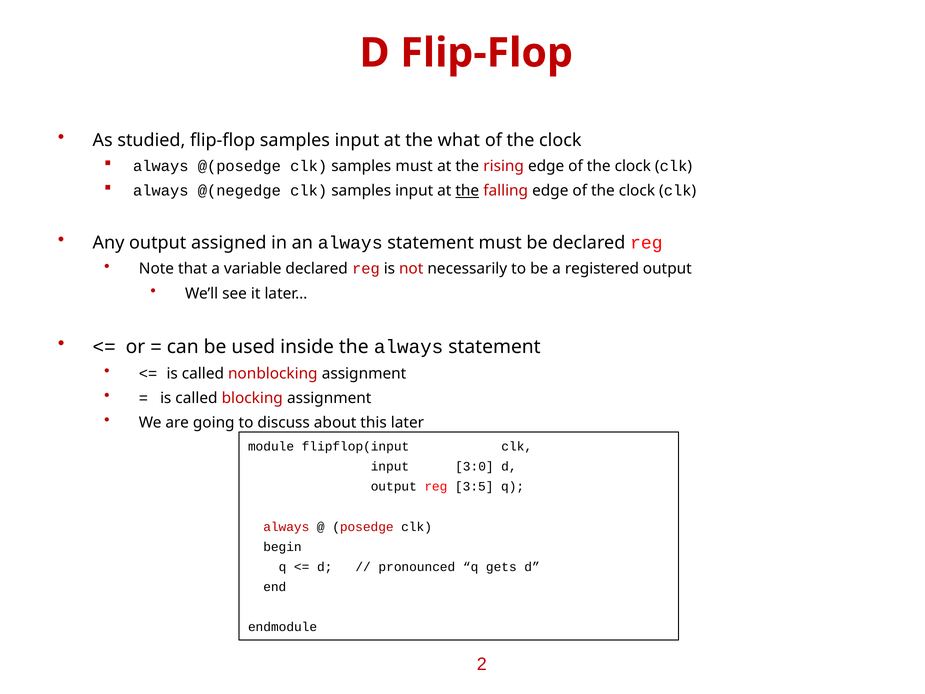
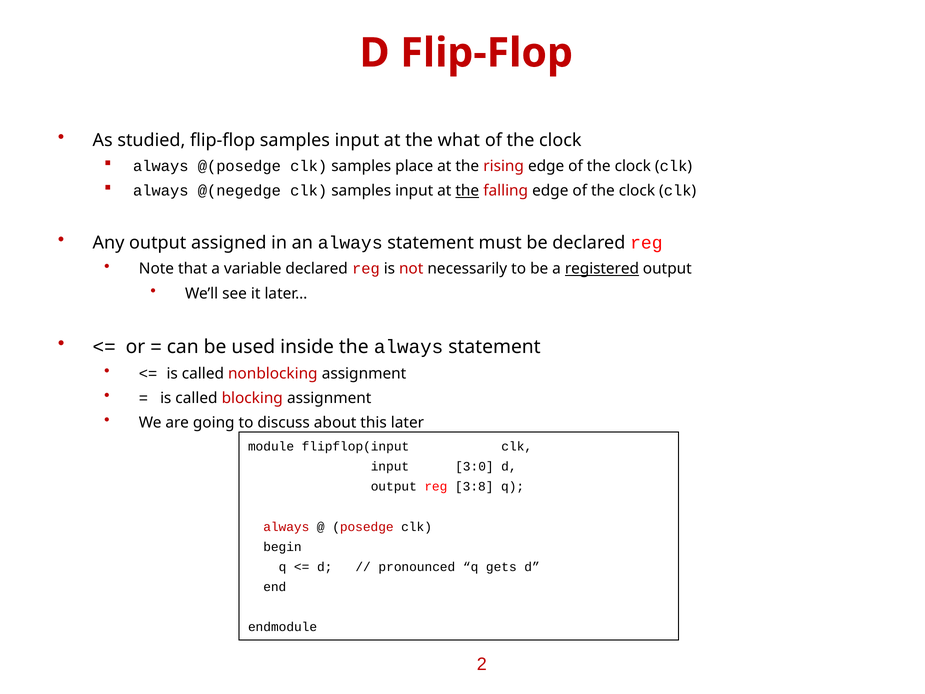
samples must: must -> place (414, 166)
registered underline: none -> present (602, 269)
3:5: 3:5 -> 3:8 (474, 486)
